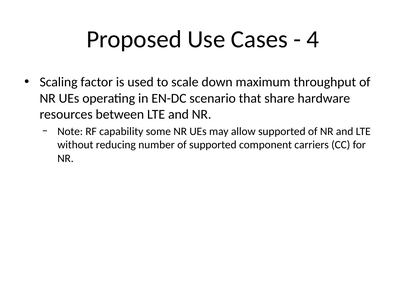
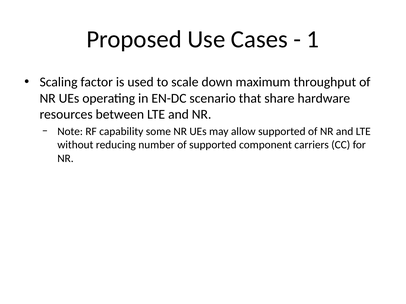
4: 4 -> 1 (313, 39)
